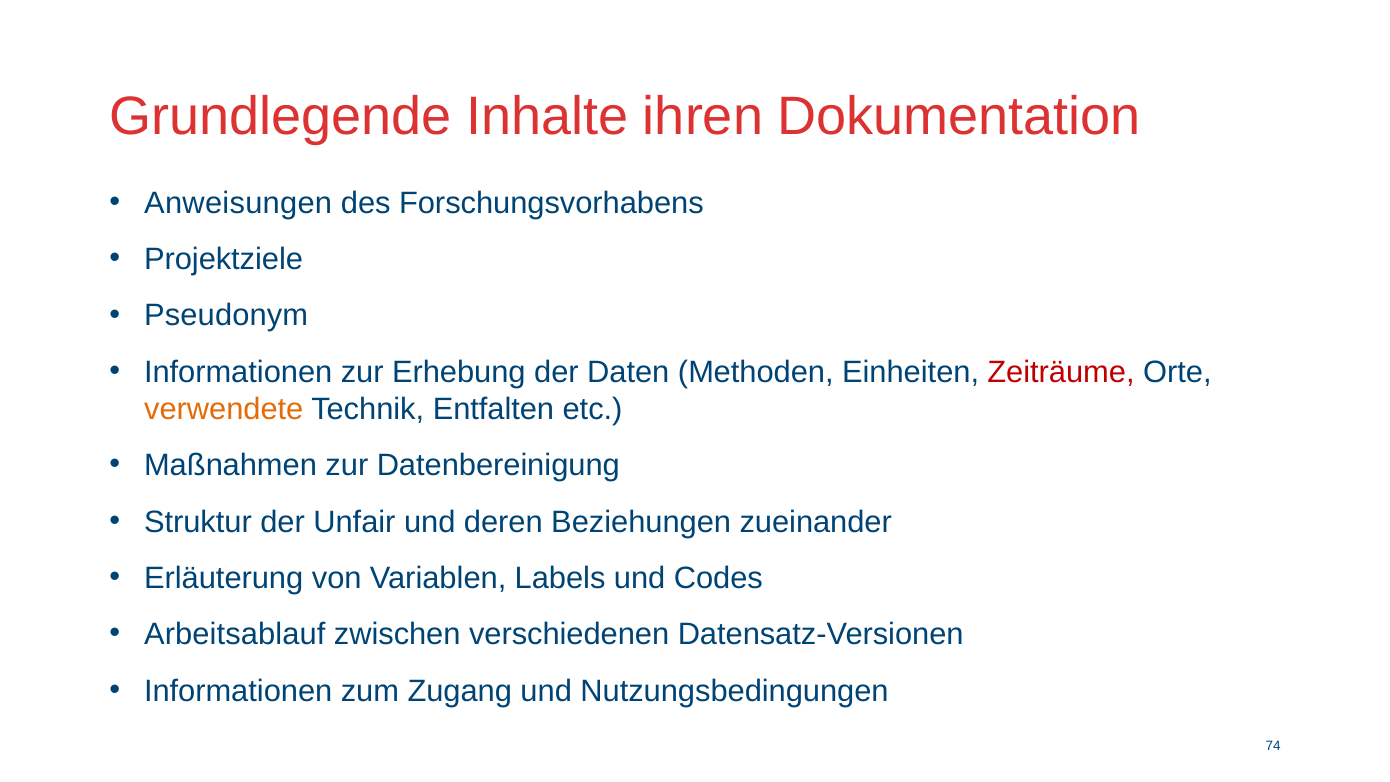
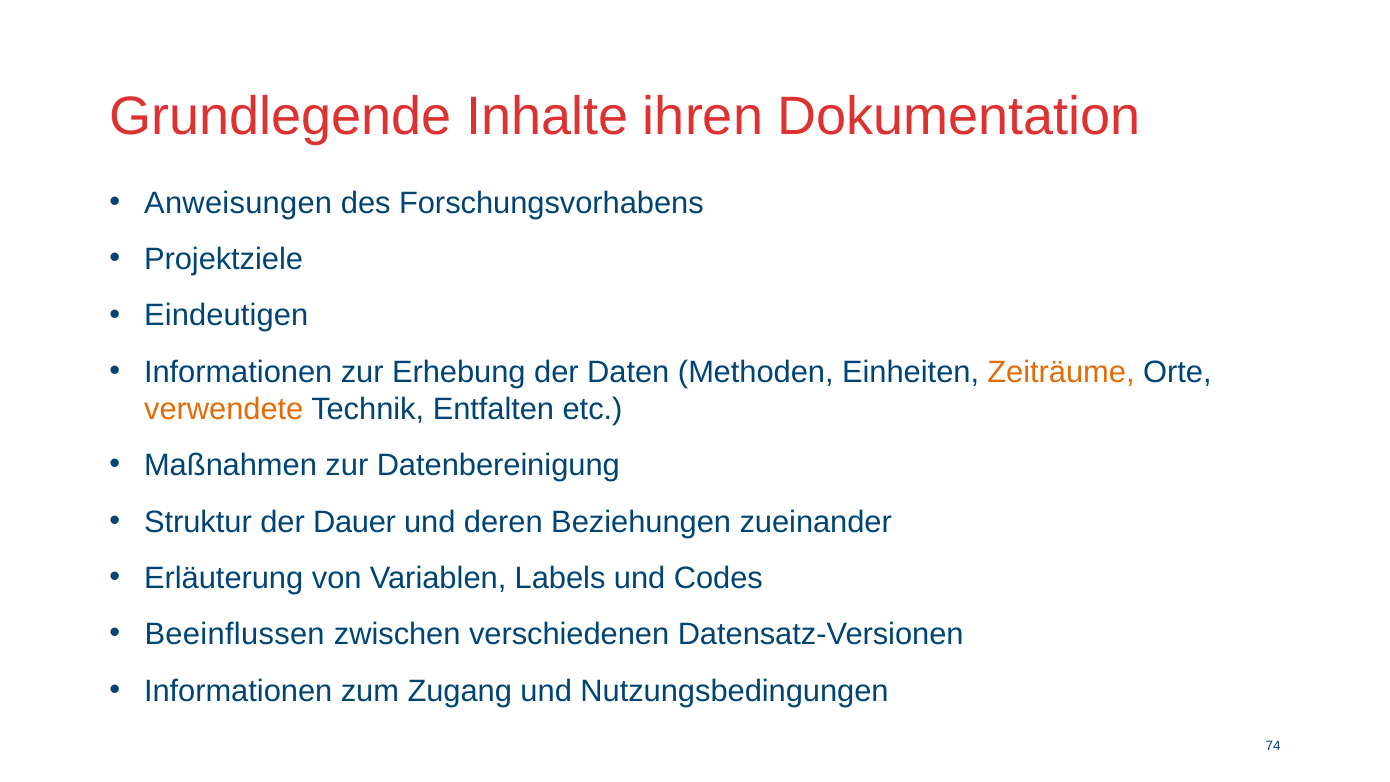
Pseudonym: Pseudonym -> Eindeutigen (226, 316)
Zeiträume colour: red -> orange (1061, 372)
Unfair: Unfair -> Dauer (355, 522)
Arbeitsablauf: Arbeitsablauf -> Beeinflussen (235, 635)
